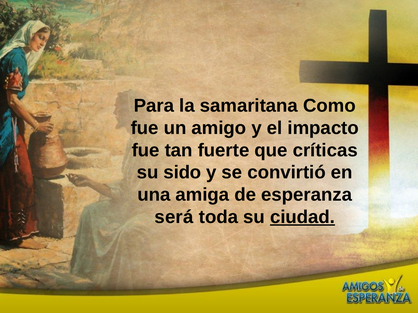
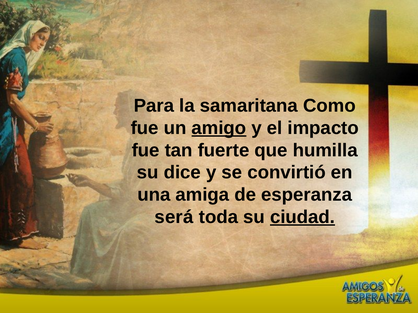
amigo underline: none -> present (219, 128)
críticas: críticas -> humilla (325, 151)
sido: sido -> dice (182, 173)
